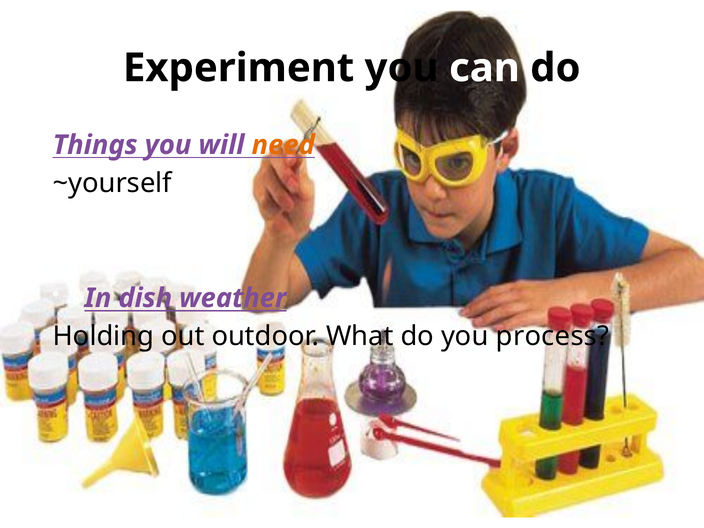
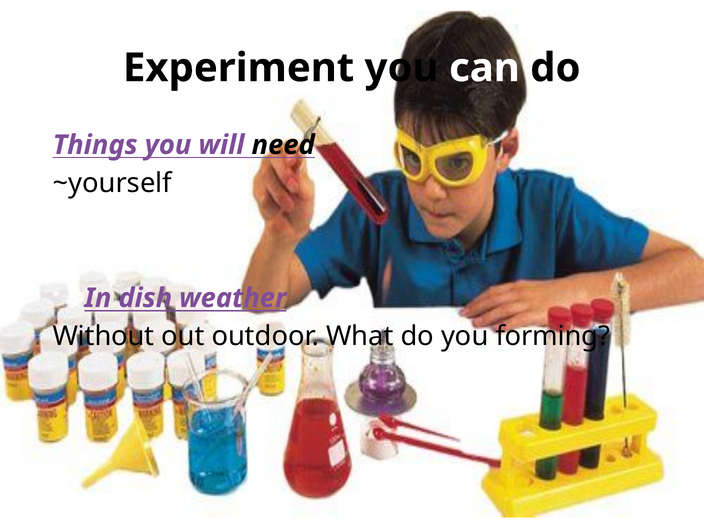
need colour: orange -> black (283, 145)
Holding: Holding -> Without (104, 336)
process: process -> forming (553, 336)
